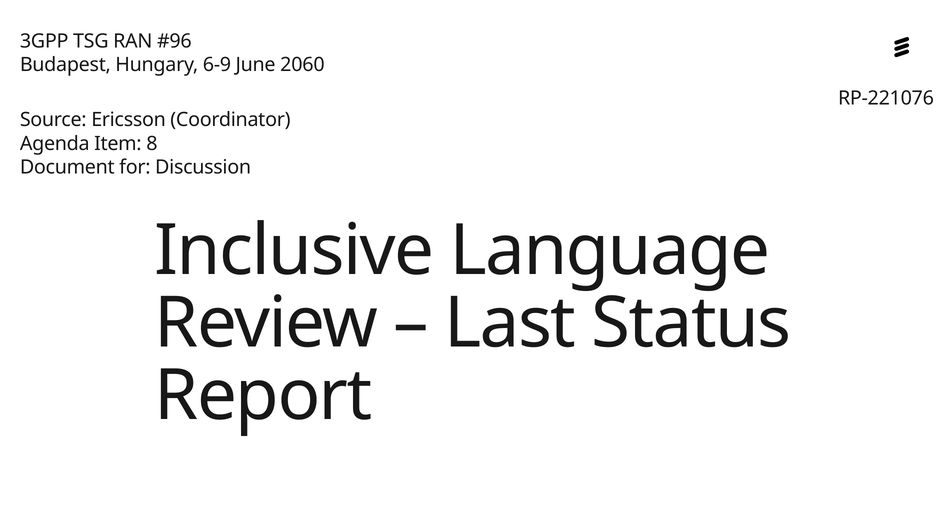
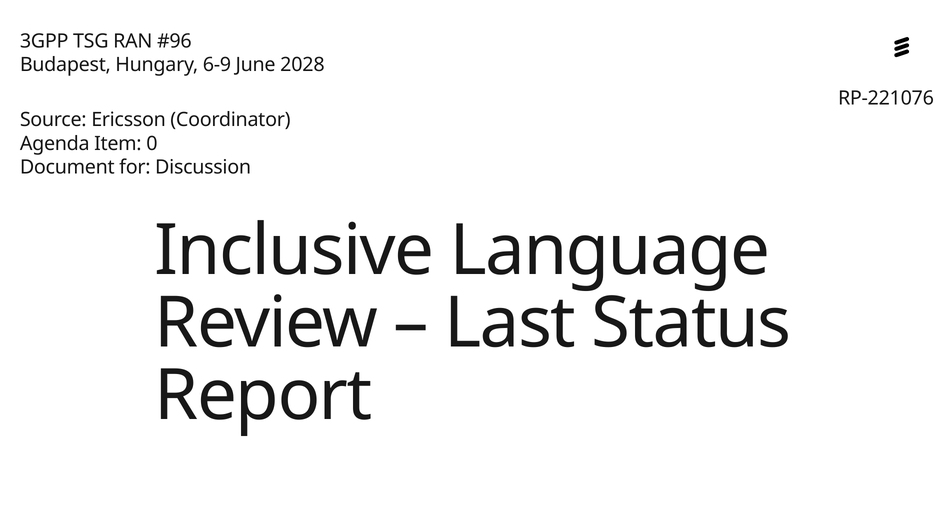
2060: 2060 -> 2028 (302, 65)
8: 8 -> 0 (152, 144)
